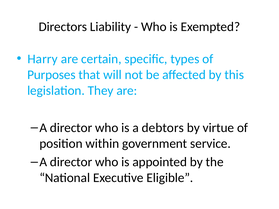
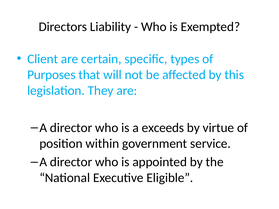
Harry: Harry -> Client (43, 59)
debtors: debtors -> exceeds (163, 128)
